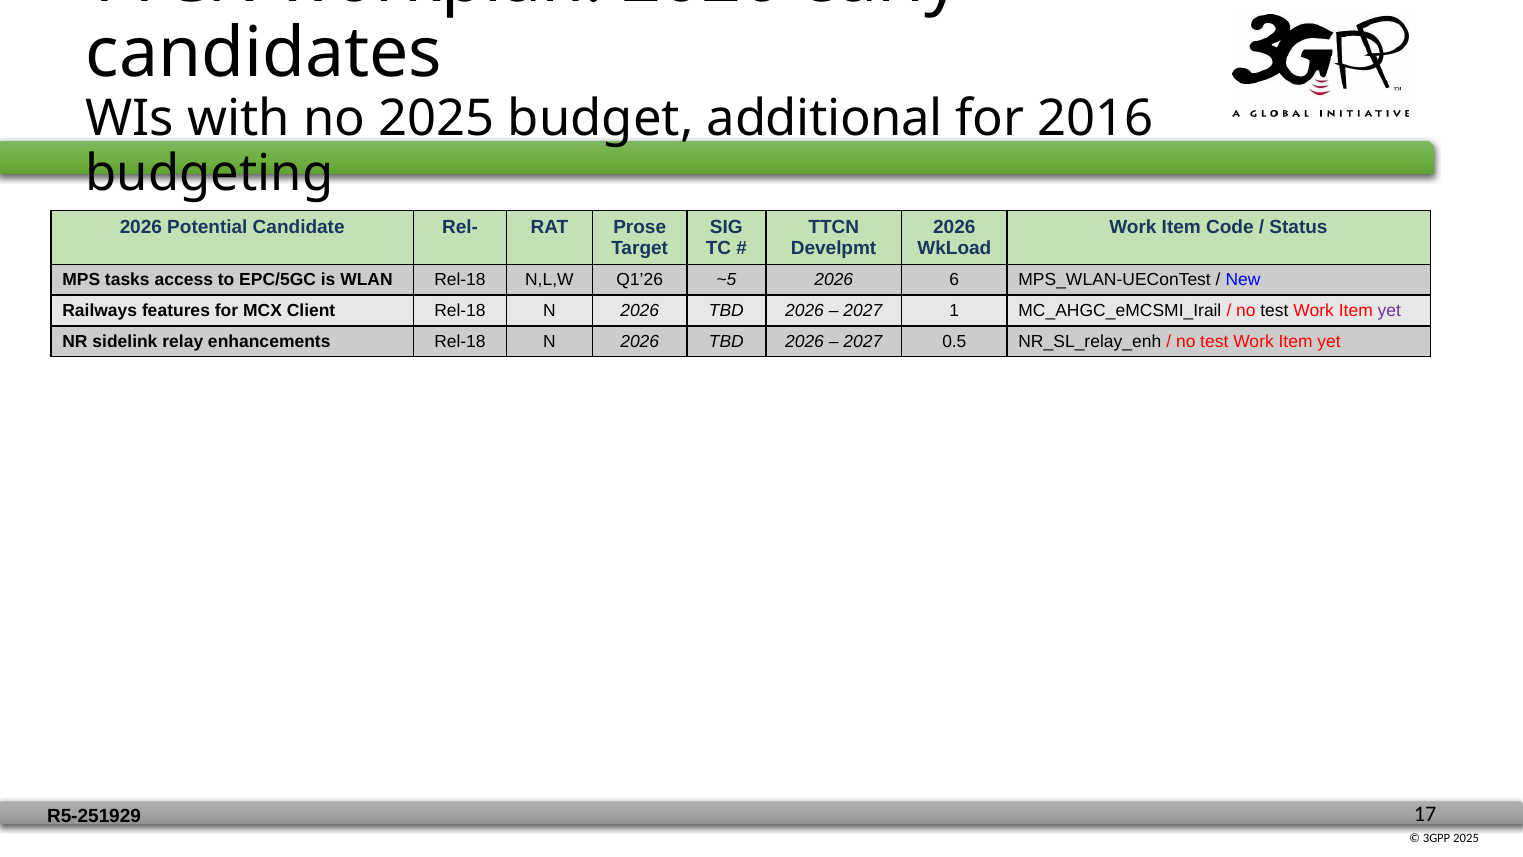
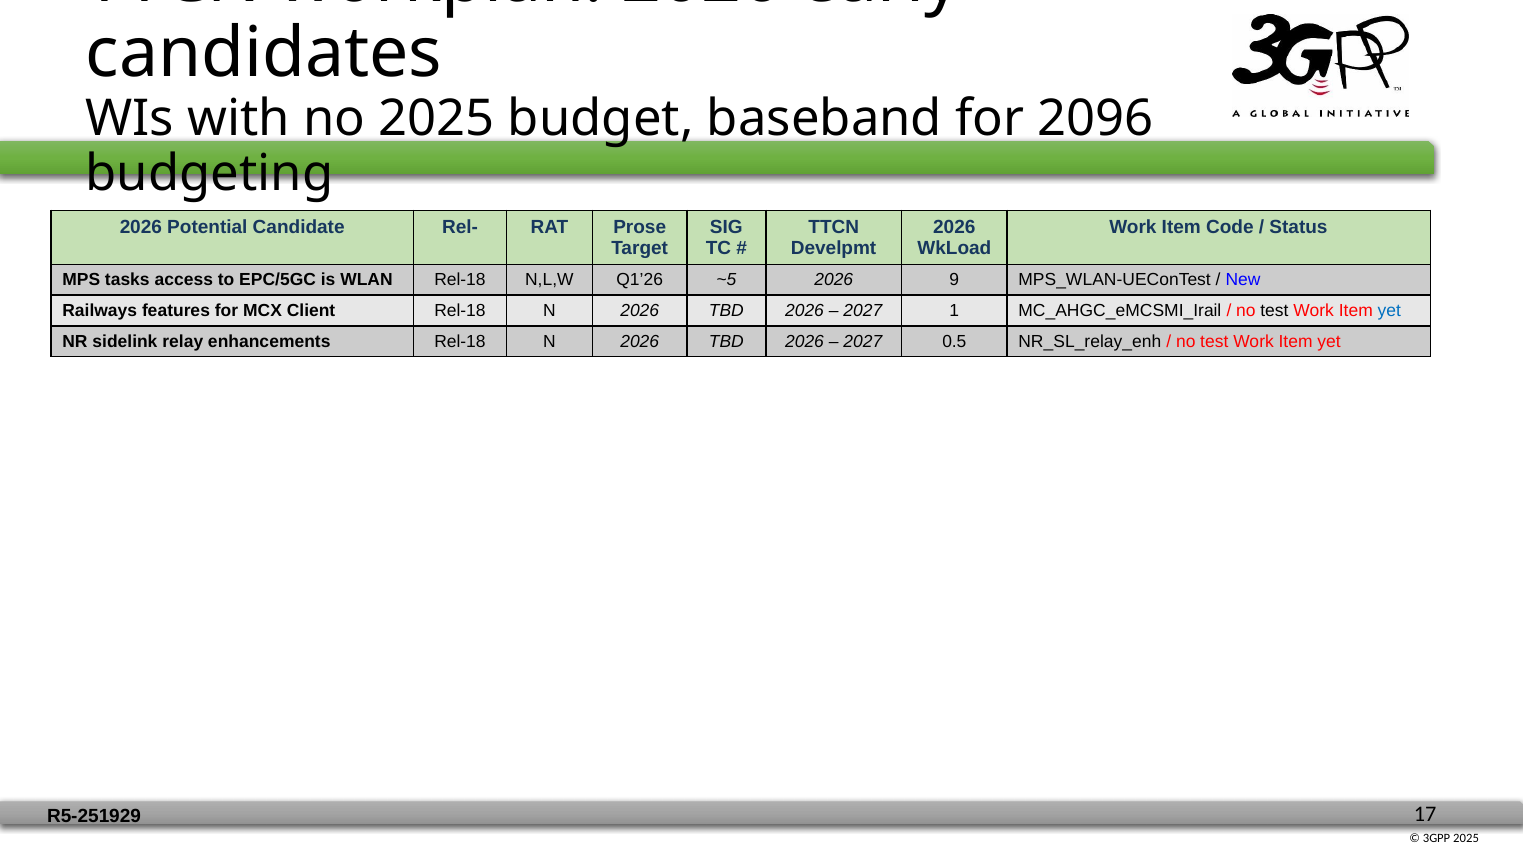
additional: additional -> baseband (825, 119)
2016: 2016 -> 2096 (1096, 119)
6: 6 -> 9 (954, 280)
yet colour: purple -> blue (1389, 311)
